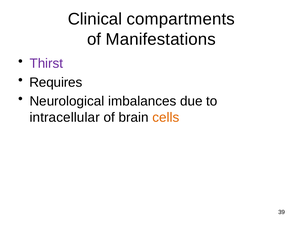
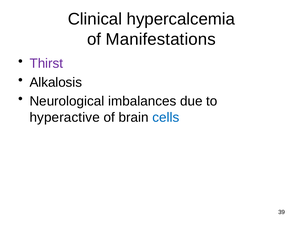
compartments: compartments -> hypercalcemia (181, 19)
Requires: Requires -> Alkalosis (56, 82)
intracellular: intracellular -> hyperactive (65, 117)
cells colour: orange -> blue (166, 117)
